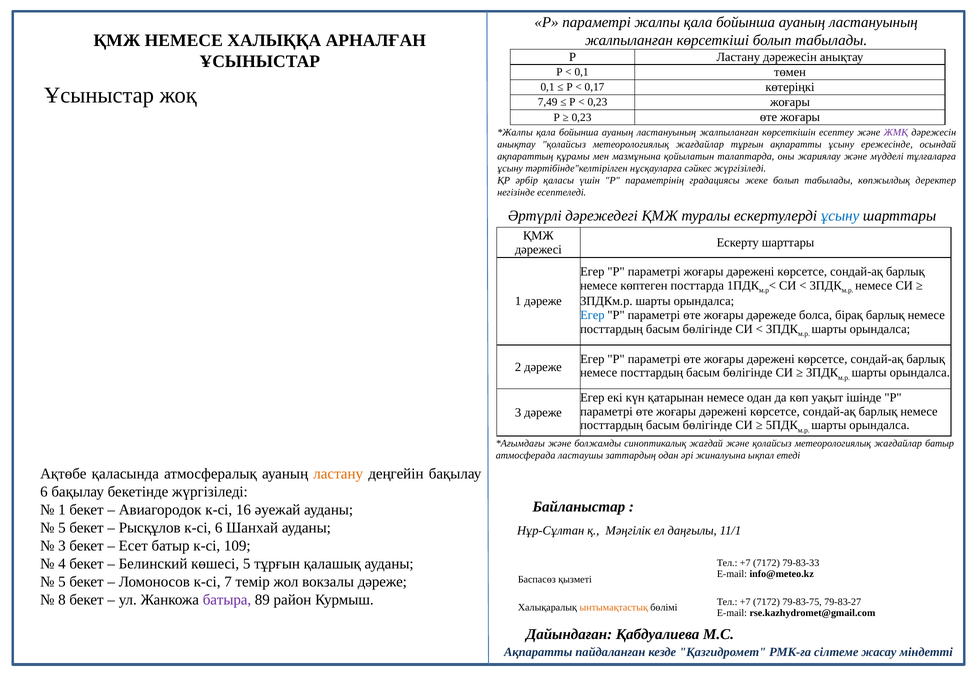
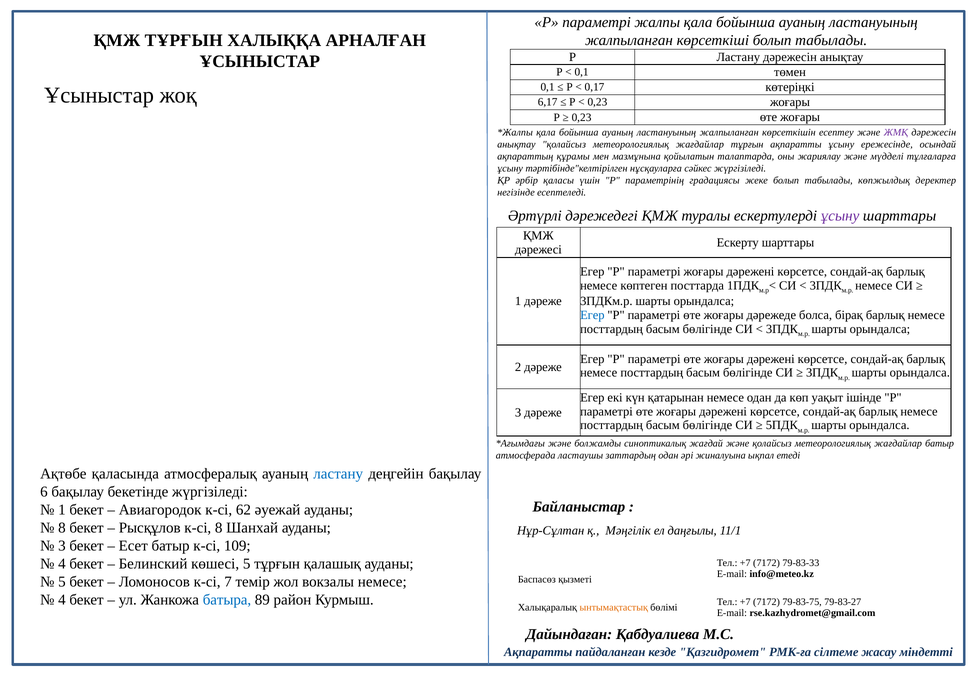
ҚМЖ НЕМЕСЕ: НЕМЕСЕ -> ТҰРҒЫН (184, 40)
7,49: 7,49 -> 6,17 (548, 102)
ұсыну colour: blue -> purple (840, 216)
ластану colour: orange -> blue (338, 474)
16: 16 -> 62 (243, 510)
5: 5 -> 8 (62, 528)
к-сі 6: 6 -> 8 (219, 528)
вокзалы дәреже: дәреже -> немесе (382, 582)
8: 8 -> 4 (62, 600)
батыра colour: purple -> blue (227, 600)
